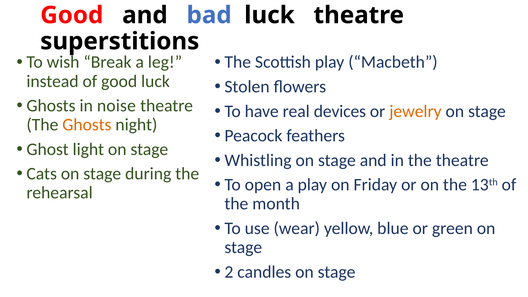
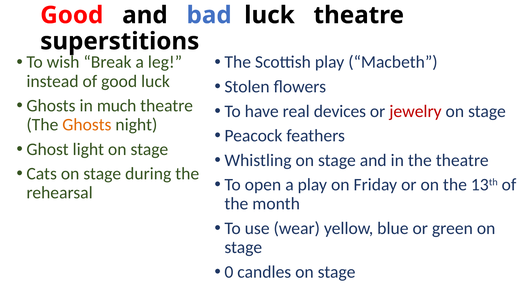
noise: noise -> much (117, 106)
jewelry colour: orange -> red (415, 111)
2: 2 -> 0 (229, 272)
